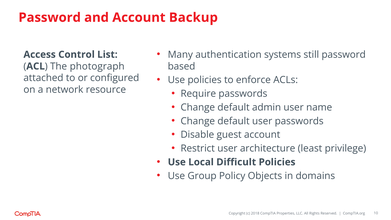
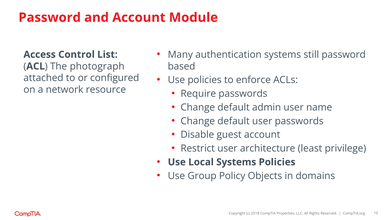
Backup: Backup -> Module (193, 18)
Local Difficult: Difficult -> Systems (236, 162)
